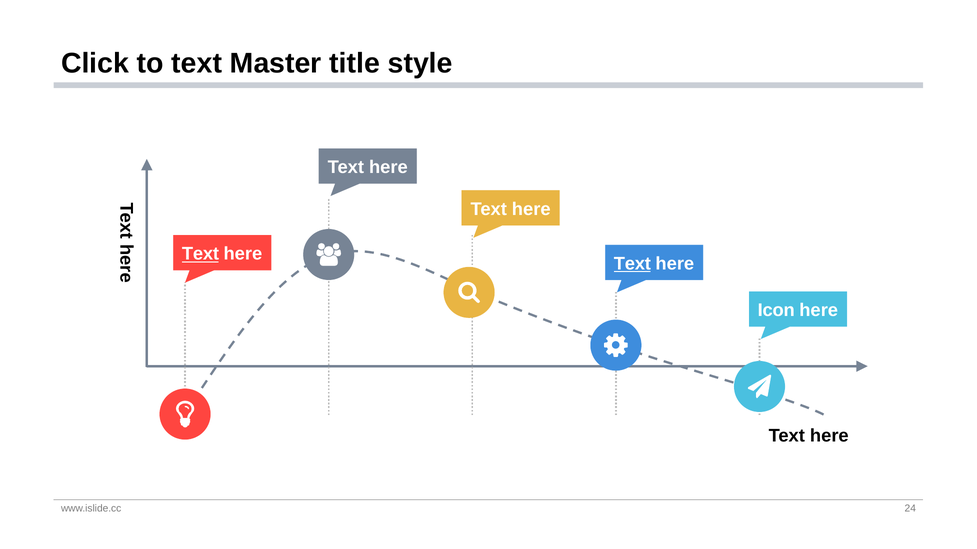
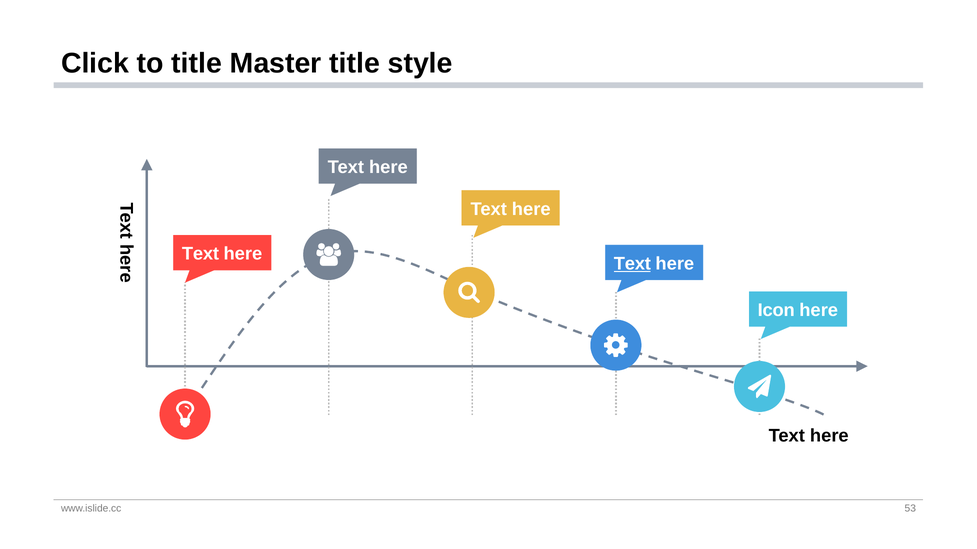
to text: text -> title (197, 63)
Text underline: present -> none (200, 254)
24: 24 -> 53 (910, 509)
